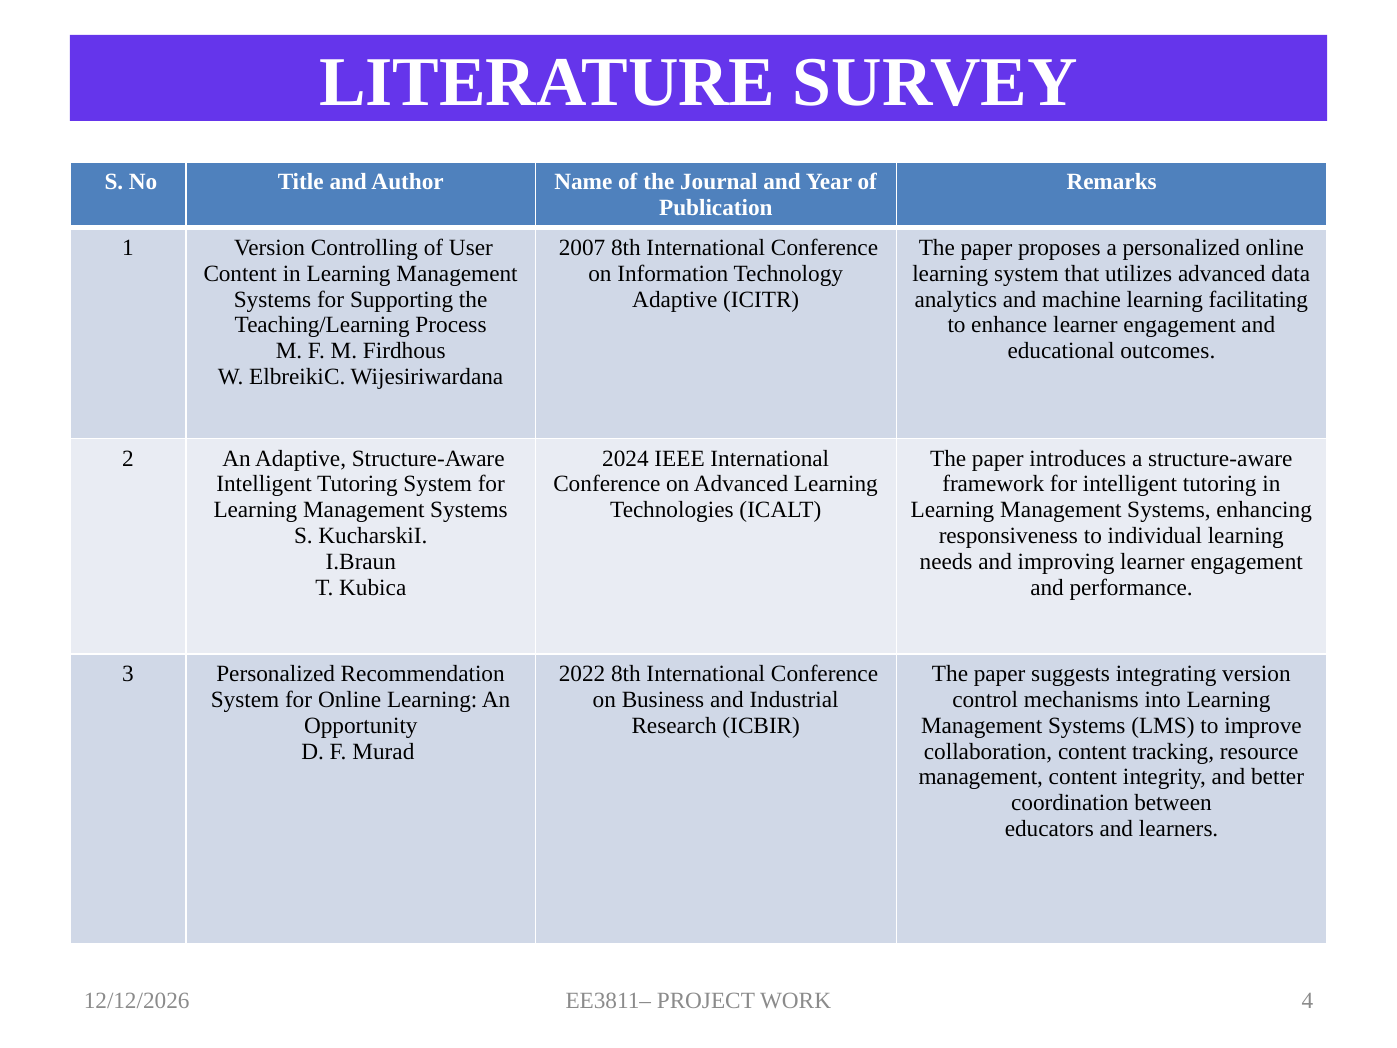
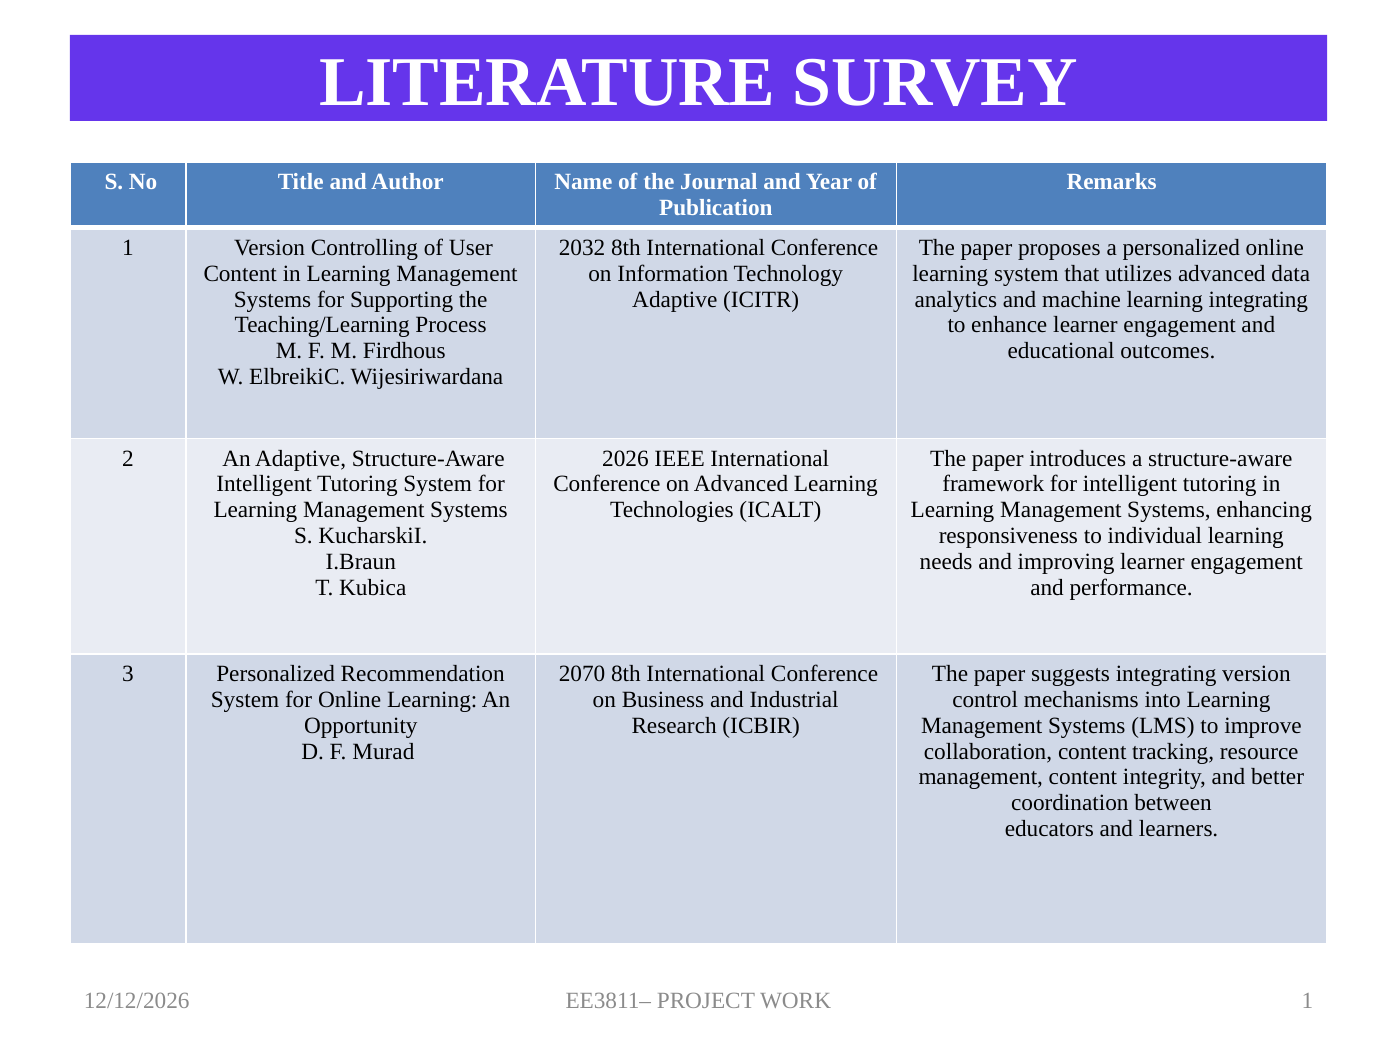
2007: 2007 -> 2032 (582, 248)
learning facilitating: facilitating -> integrating (1258, 299)
2024: 2024 -> 2026 (625, 458)
2022: 2022 -> 2070 (582, 674)
4: 4 -> 1 (1307, 1001)
